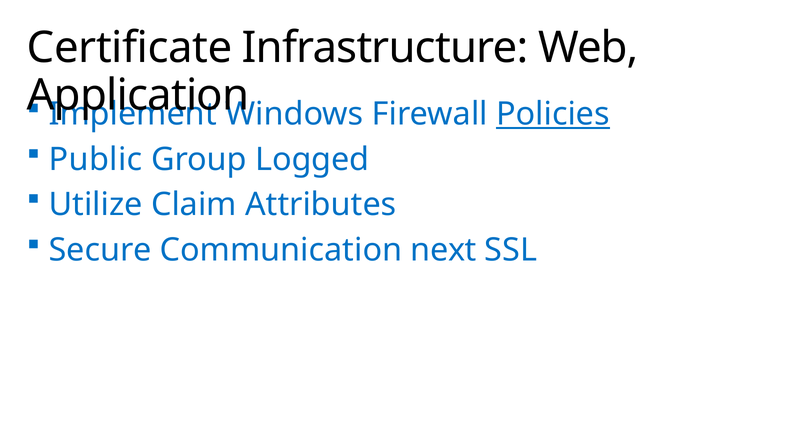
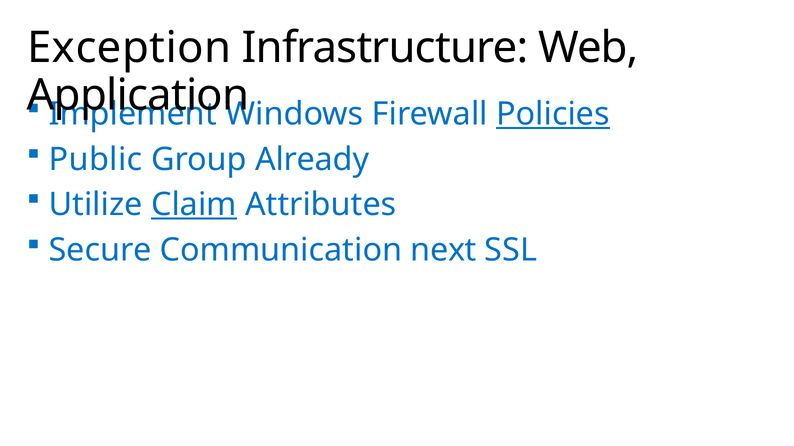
Certificate: Certificate -> Exception (129, 48)
Logged: Logged -> Already (312, 160)
Claim underline: none -> present (194, 205)
